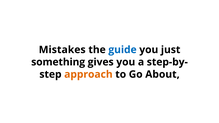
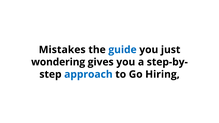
something: something -> wondering (58, 62)
approach colour: orange -> blue (88, 74)
About: About -> Hiring (162, 74)
